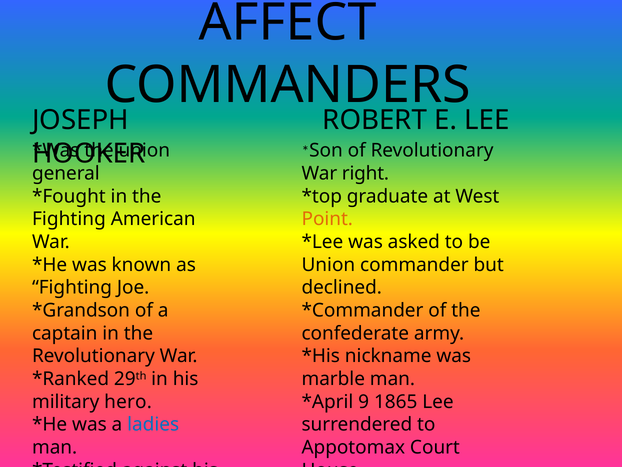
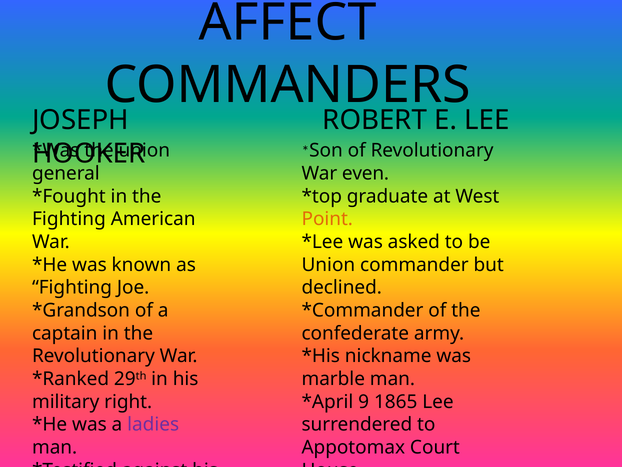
right: right -> even (365, 173)
hero: hero -> right (128, 401)
ladies colour: blue -> purple (153, 424)
